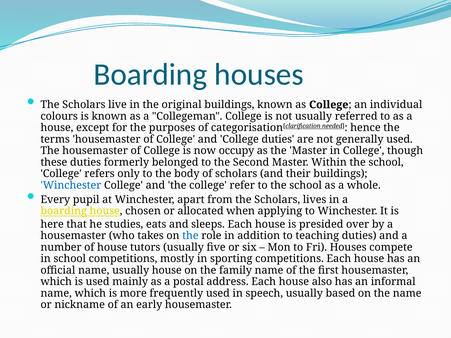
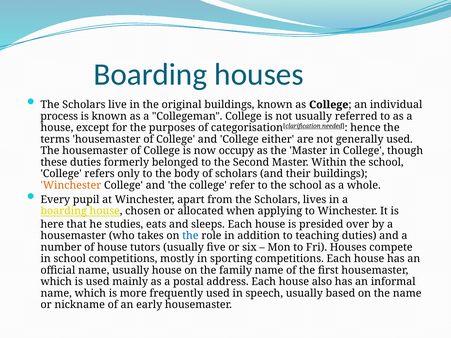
colours: colours -> process (59, 116)
College duties: duties -> either (278, 139)
Winchester colour: blue -> orange (71, 185)
